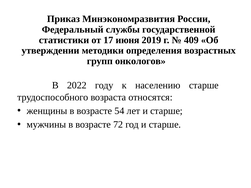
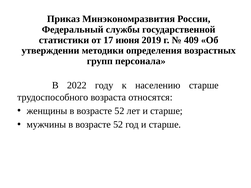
онкологов: онкологов -> персонала (140, 61)
женщины в возрасте 54: 54 -> 52 (119, 111)
мужчины в возрасте 72: 72 -> 52 (118, 125)
